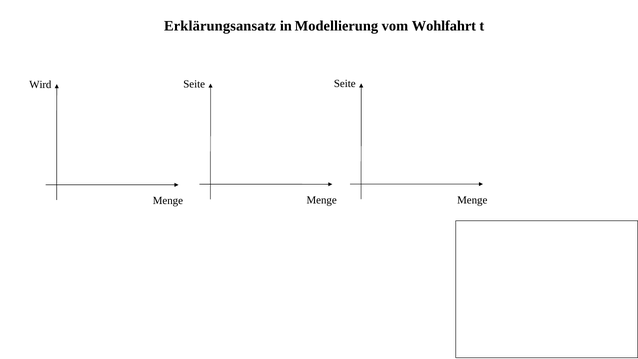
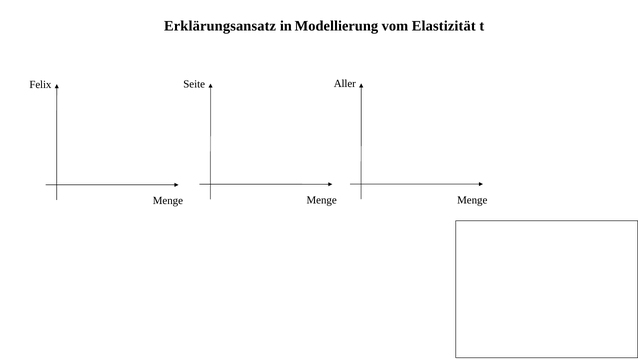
Wohlfahrt: Wohlfahrt -> Elastizität (444, 26)
Seite: Seite -> Aller (345, 84)
Wird: Wird -> Felix (40, 85)
